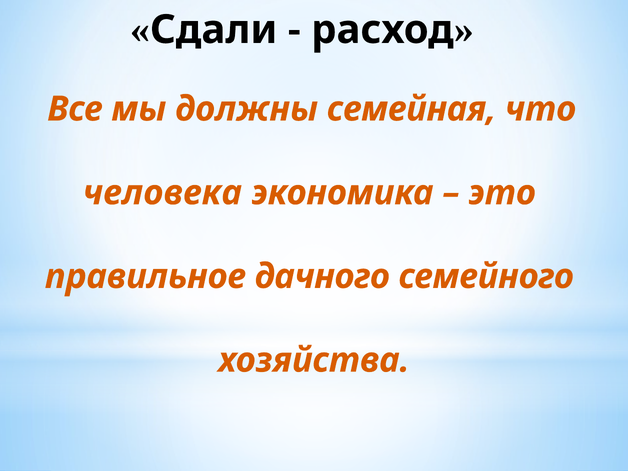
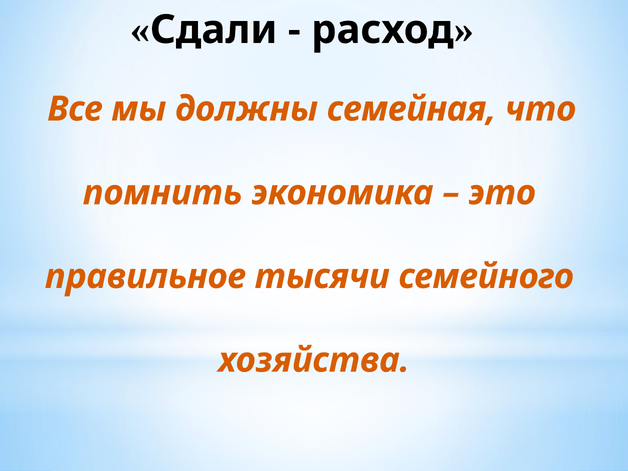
человека: человека -> помнить (163, 193)
дачного: дачного -> тысячи (322, 276)
